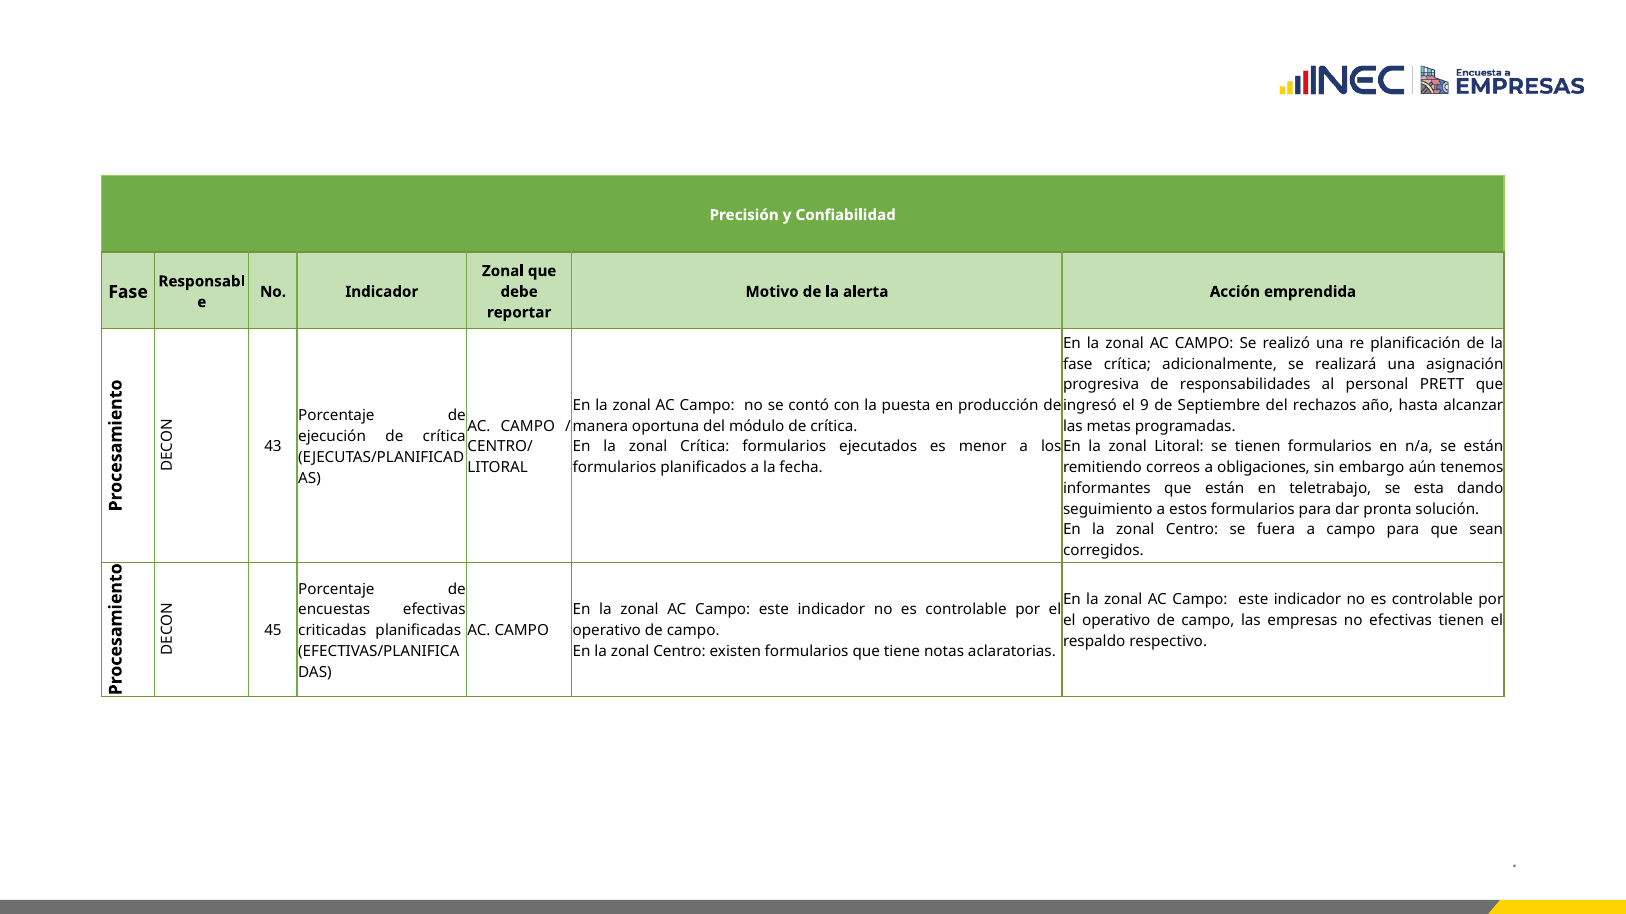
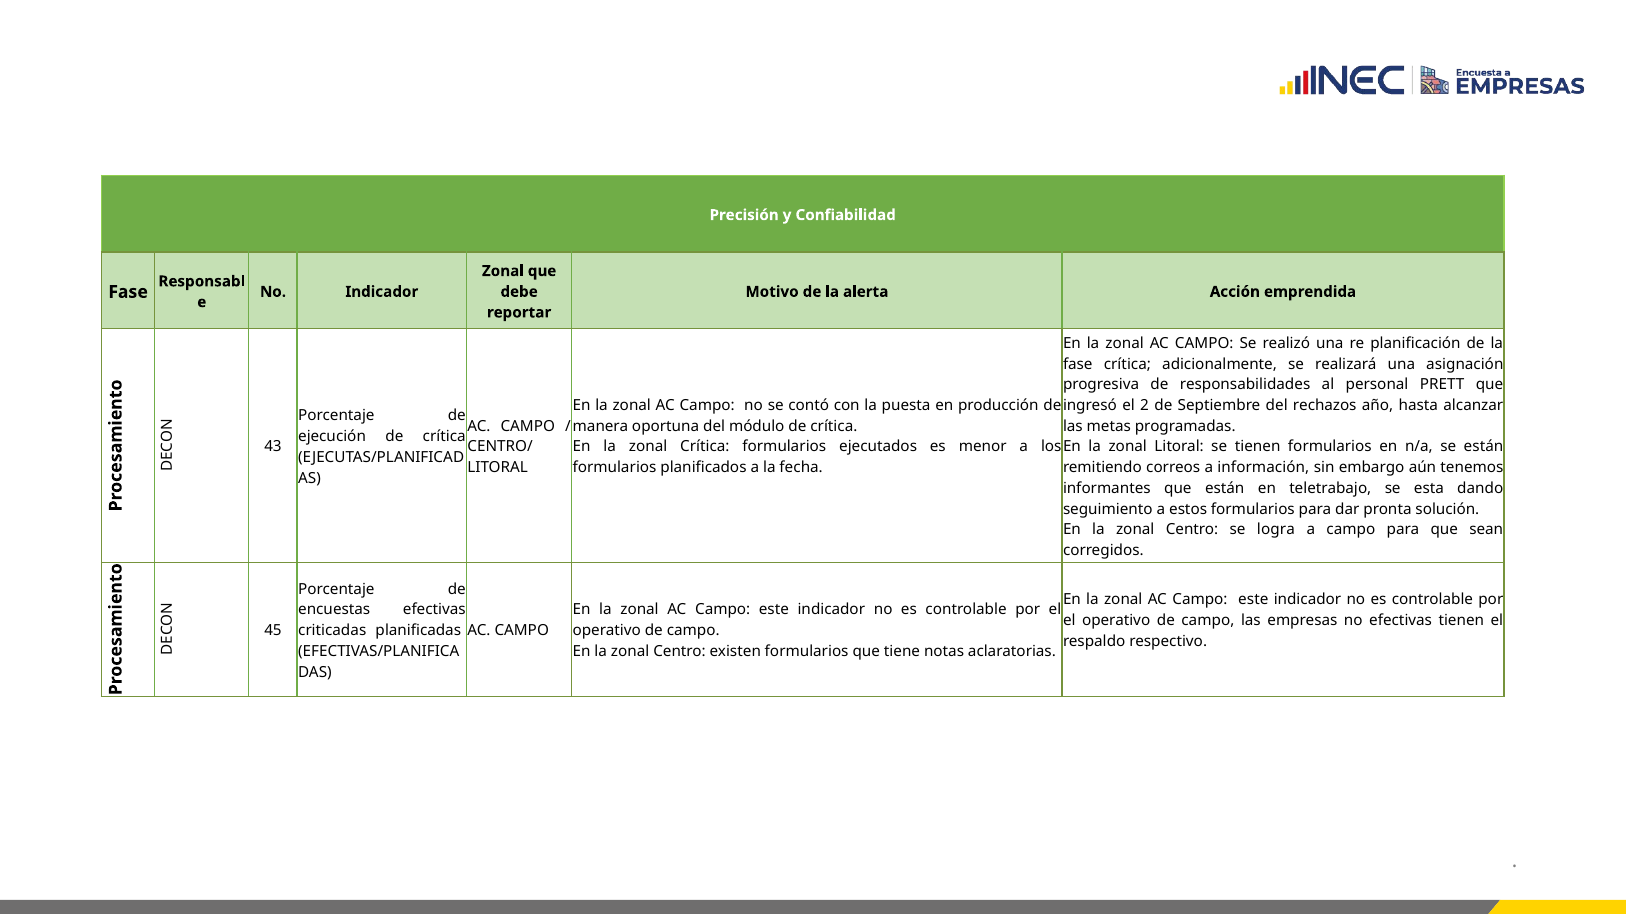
9: 9 -> 2 (1145, 406)
obligaciones: obligaciones -> información (1263, 468)
fuera: fuera -> logra (1276, 530)
